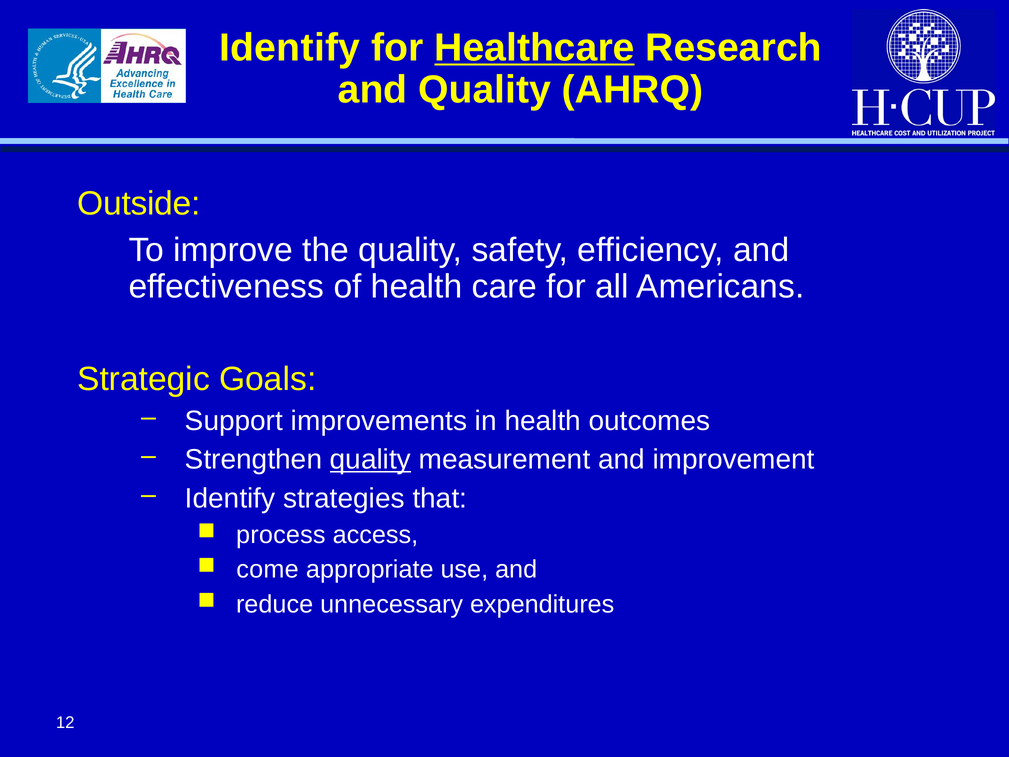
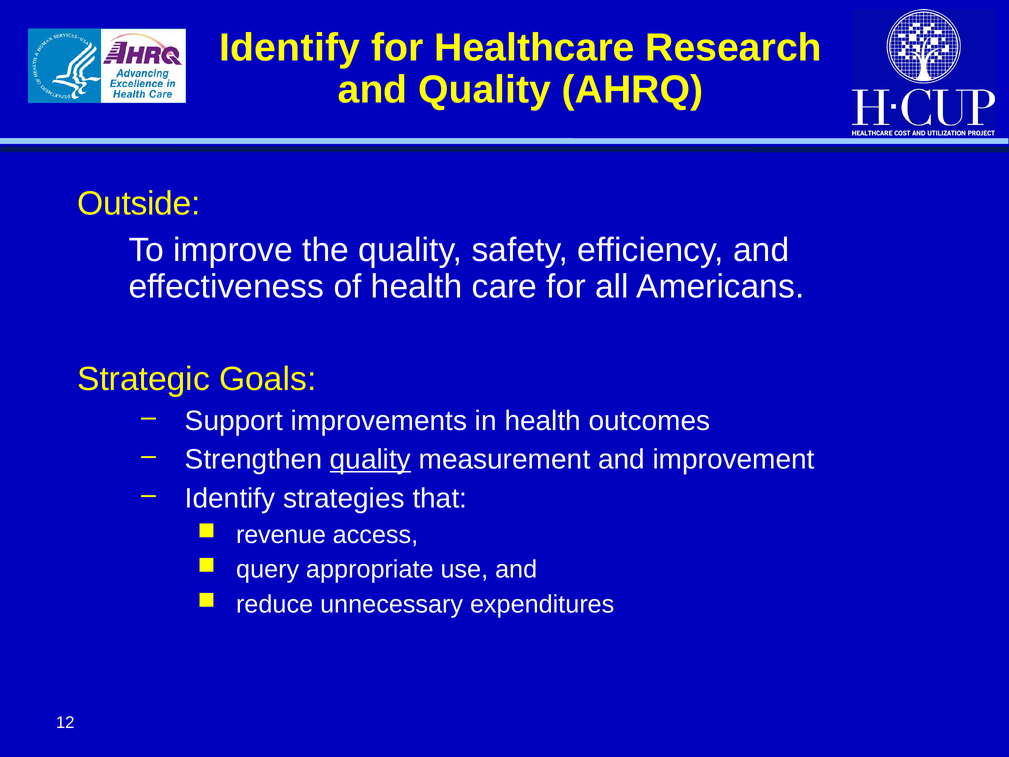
Healthcare underline: present -> none (534, 48)
process: process -> revenue (281, 535)
come: come -> query (268, 569)
